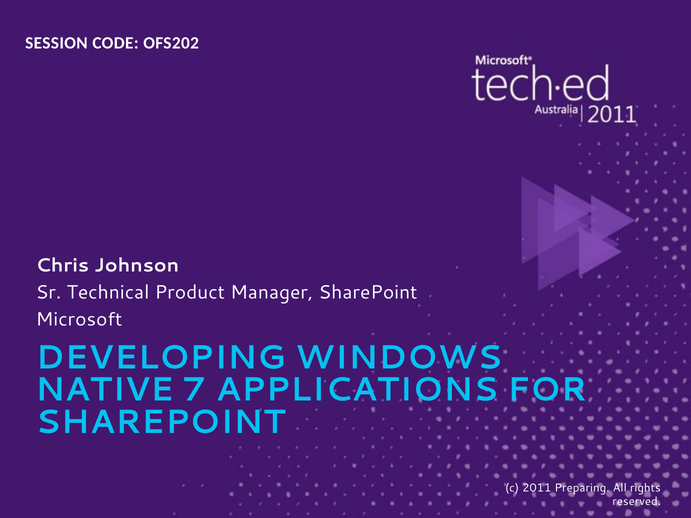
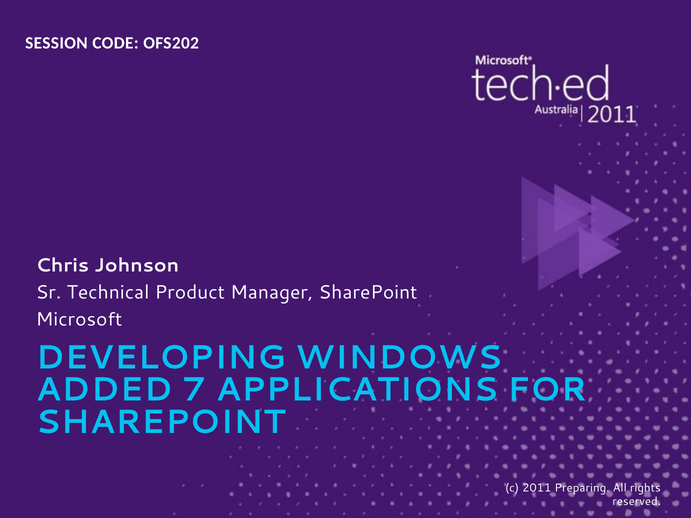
NATIVE: NATIVE -> ADDED (104, 390)
